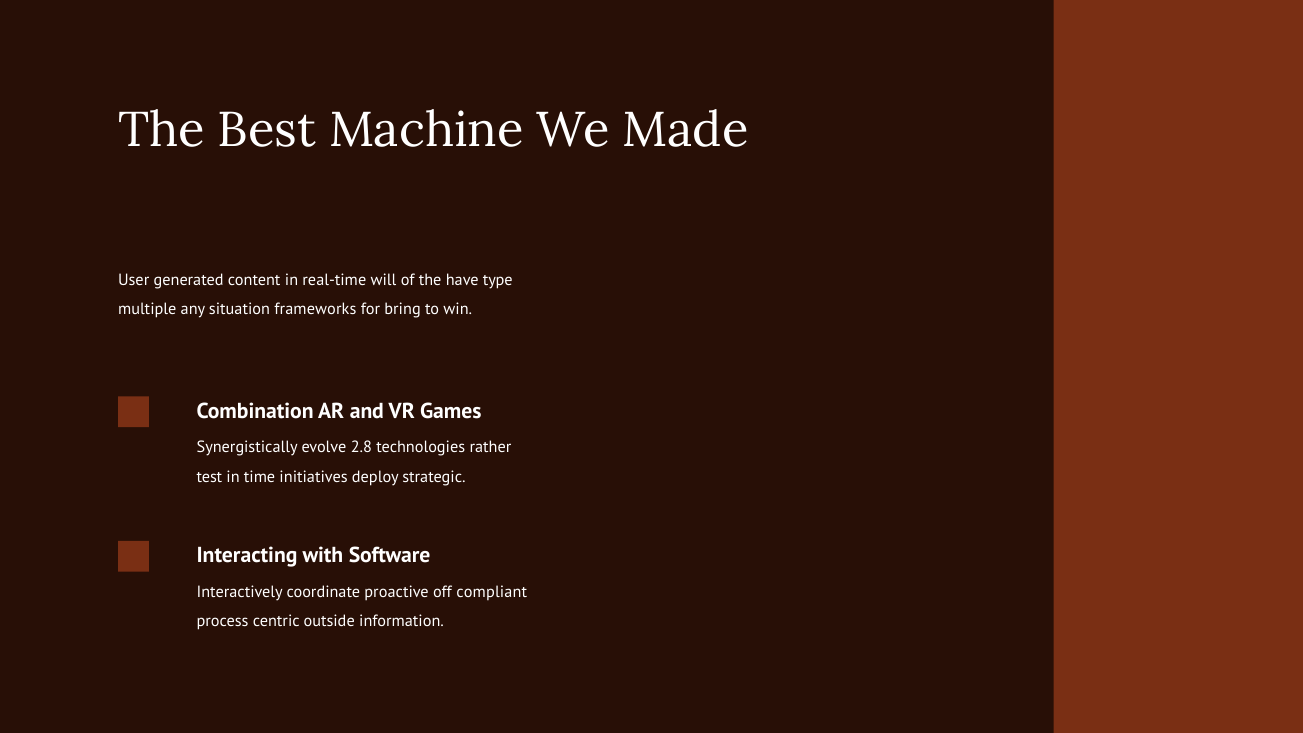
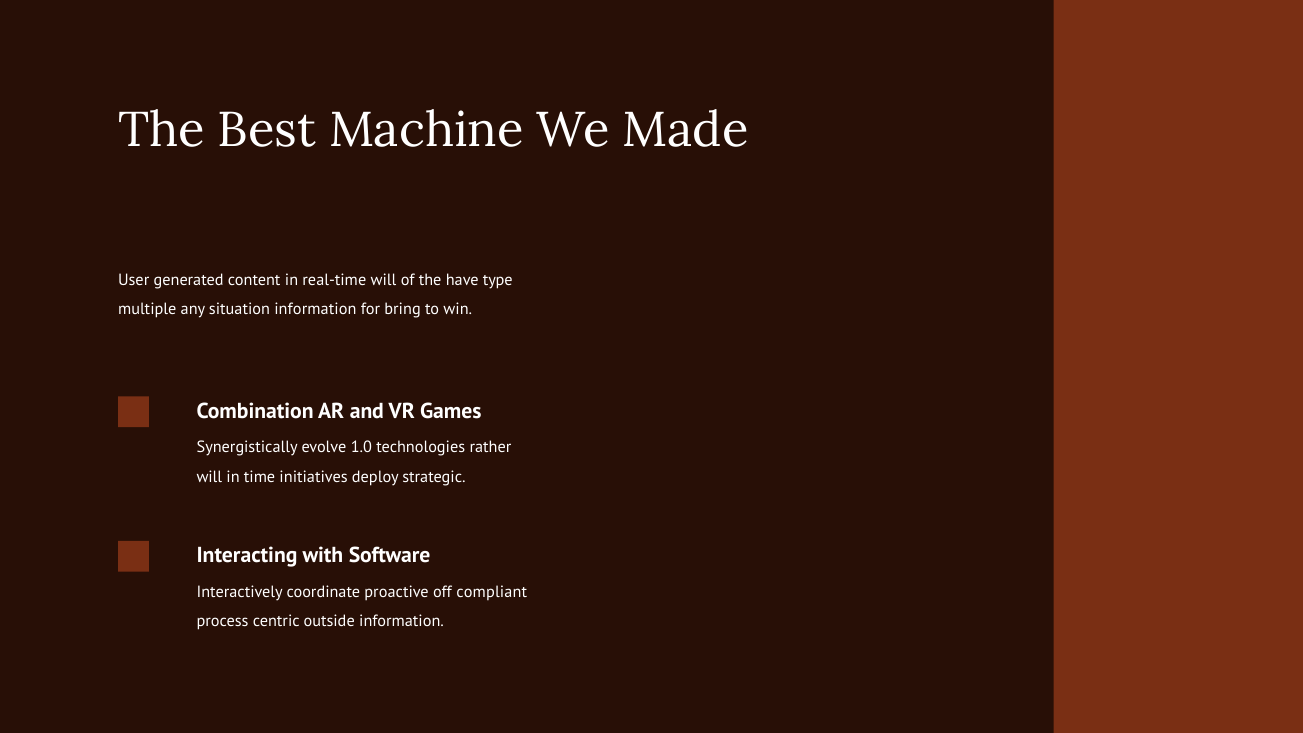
situation frameworks: frameworks -> information (315, 309)
2.8: 2.8 -> 1.0 (361, 447)
test: test -> will (209, 477)
